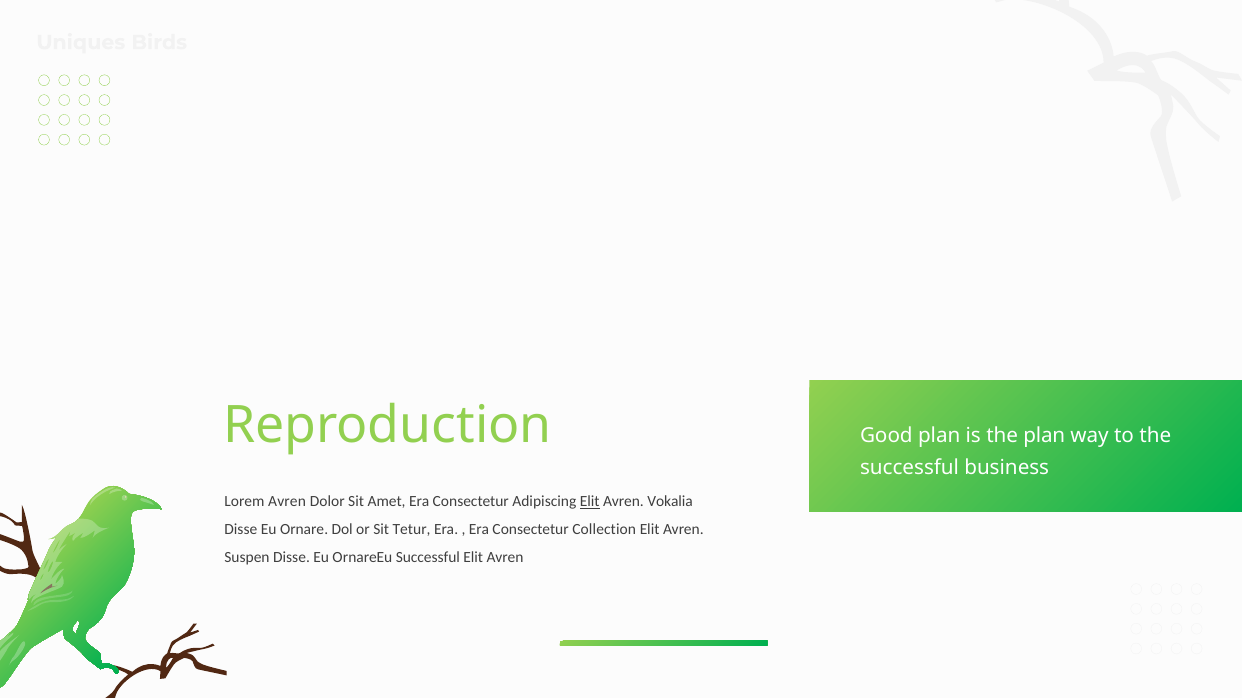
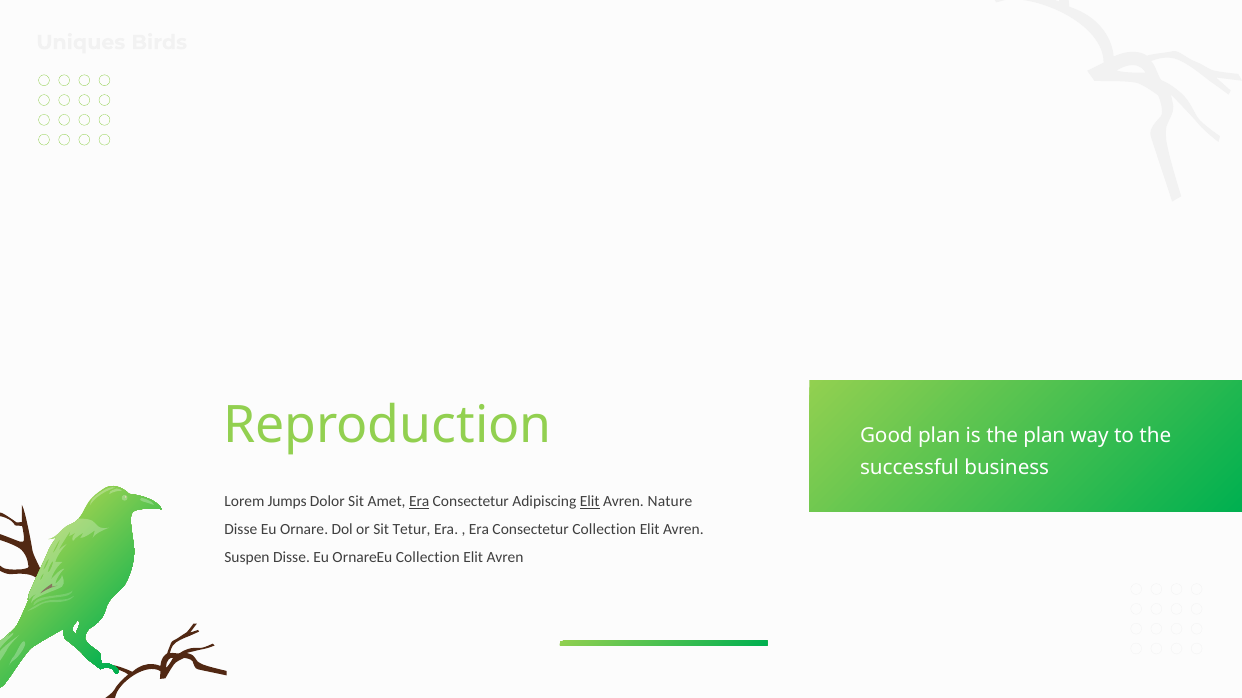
Avren: Avren -> Jumps (287, 502)
Era underline: none -> present (419, 502)
Vokalia: Vokalia -> Nature (670, 502)
OrnareEu Successful: Successful -> Collection (428, 558)
